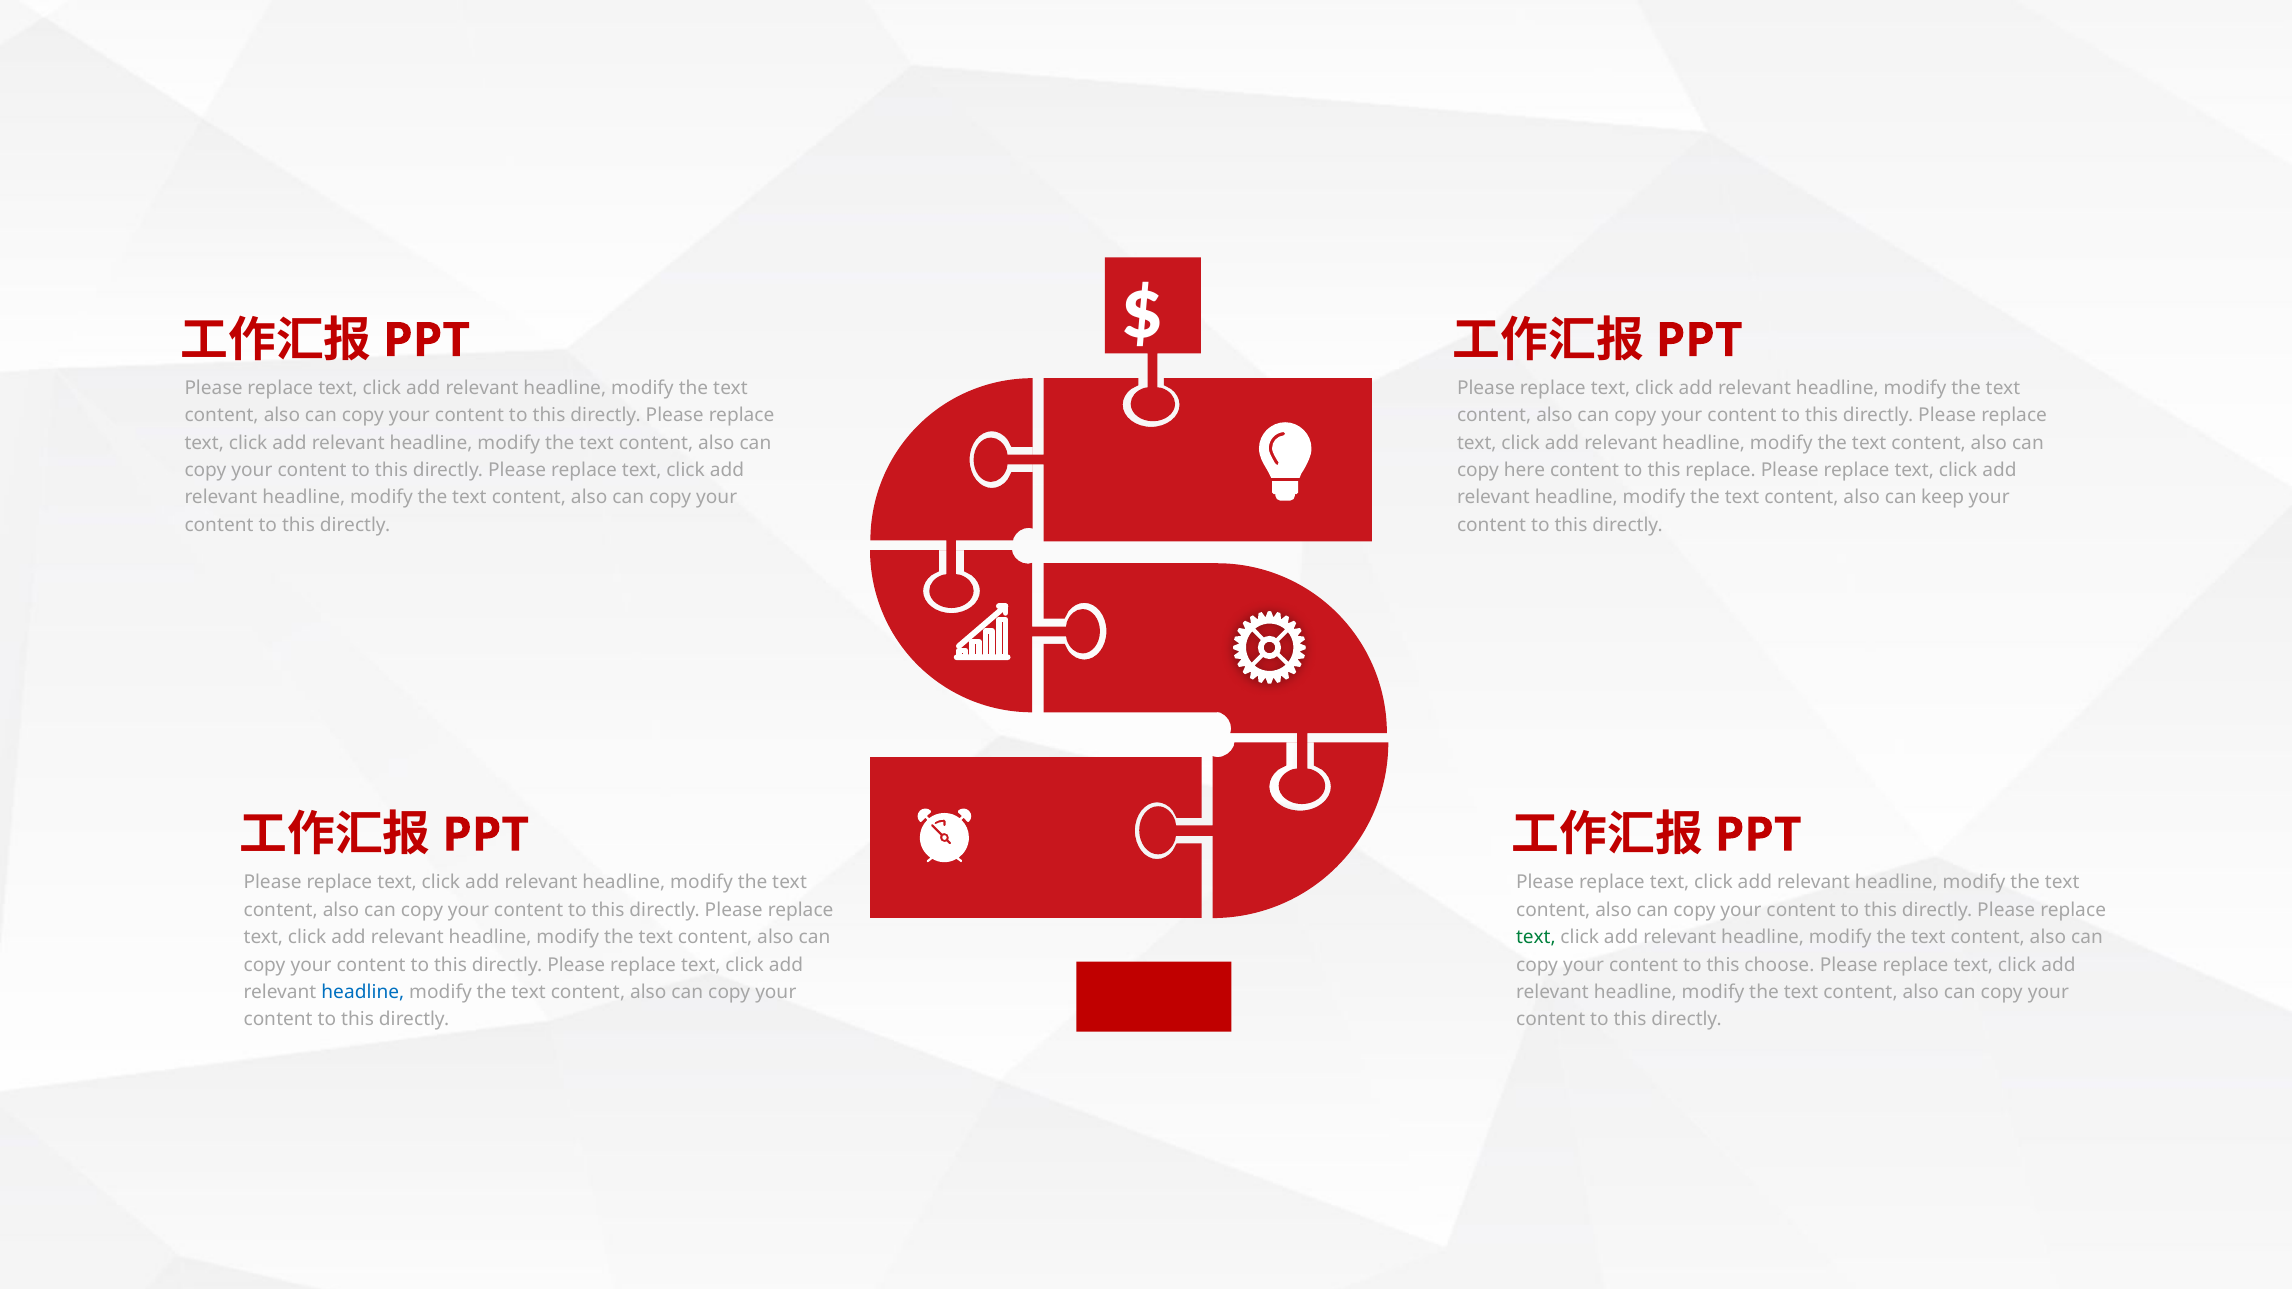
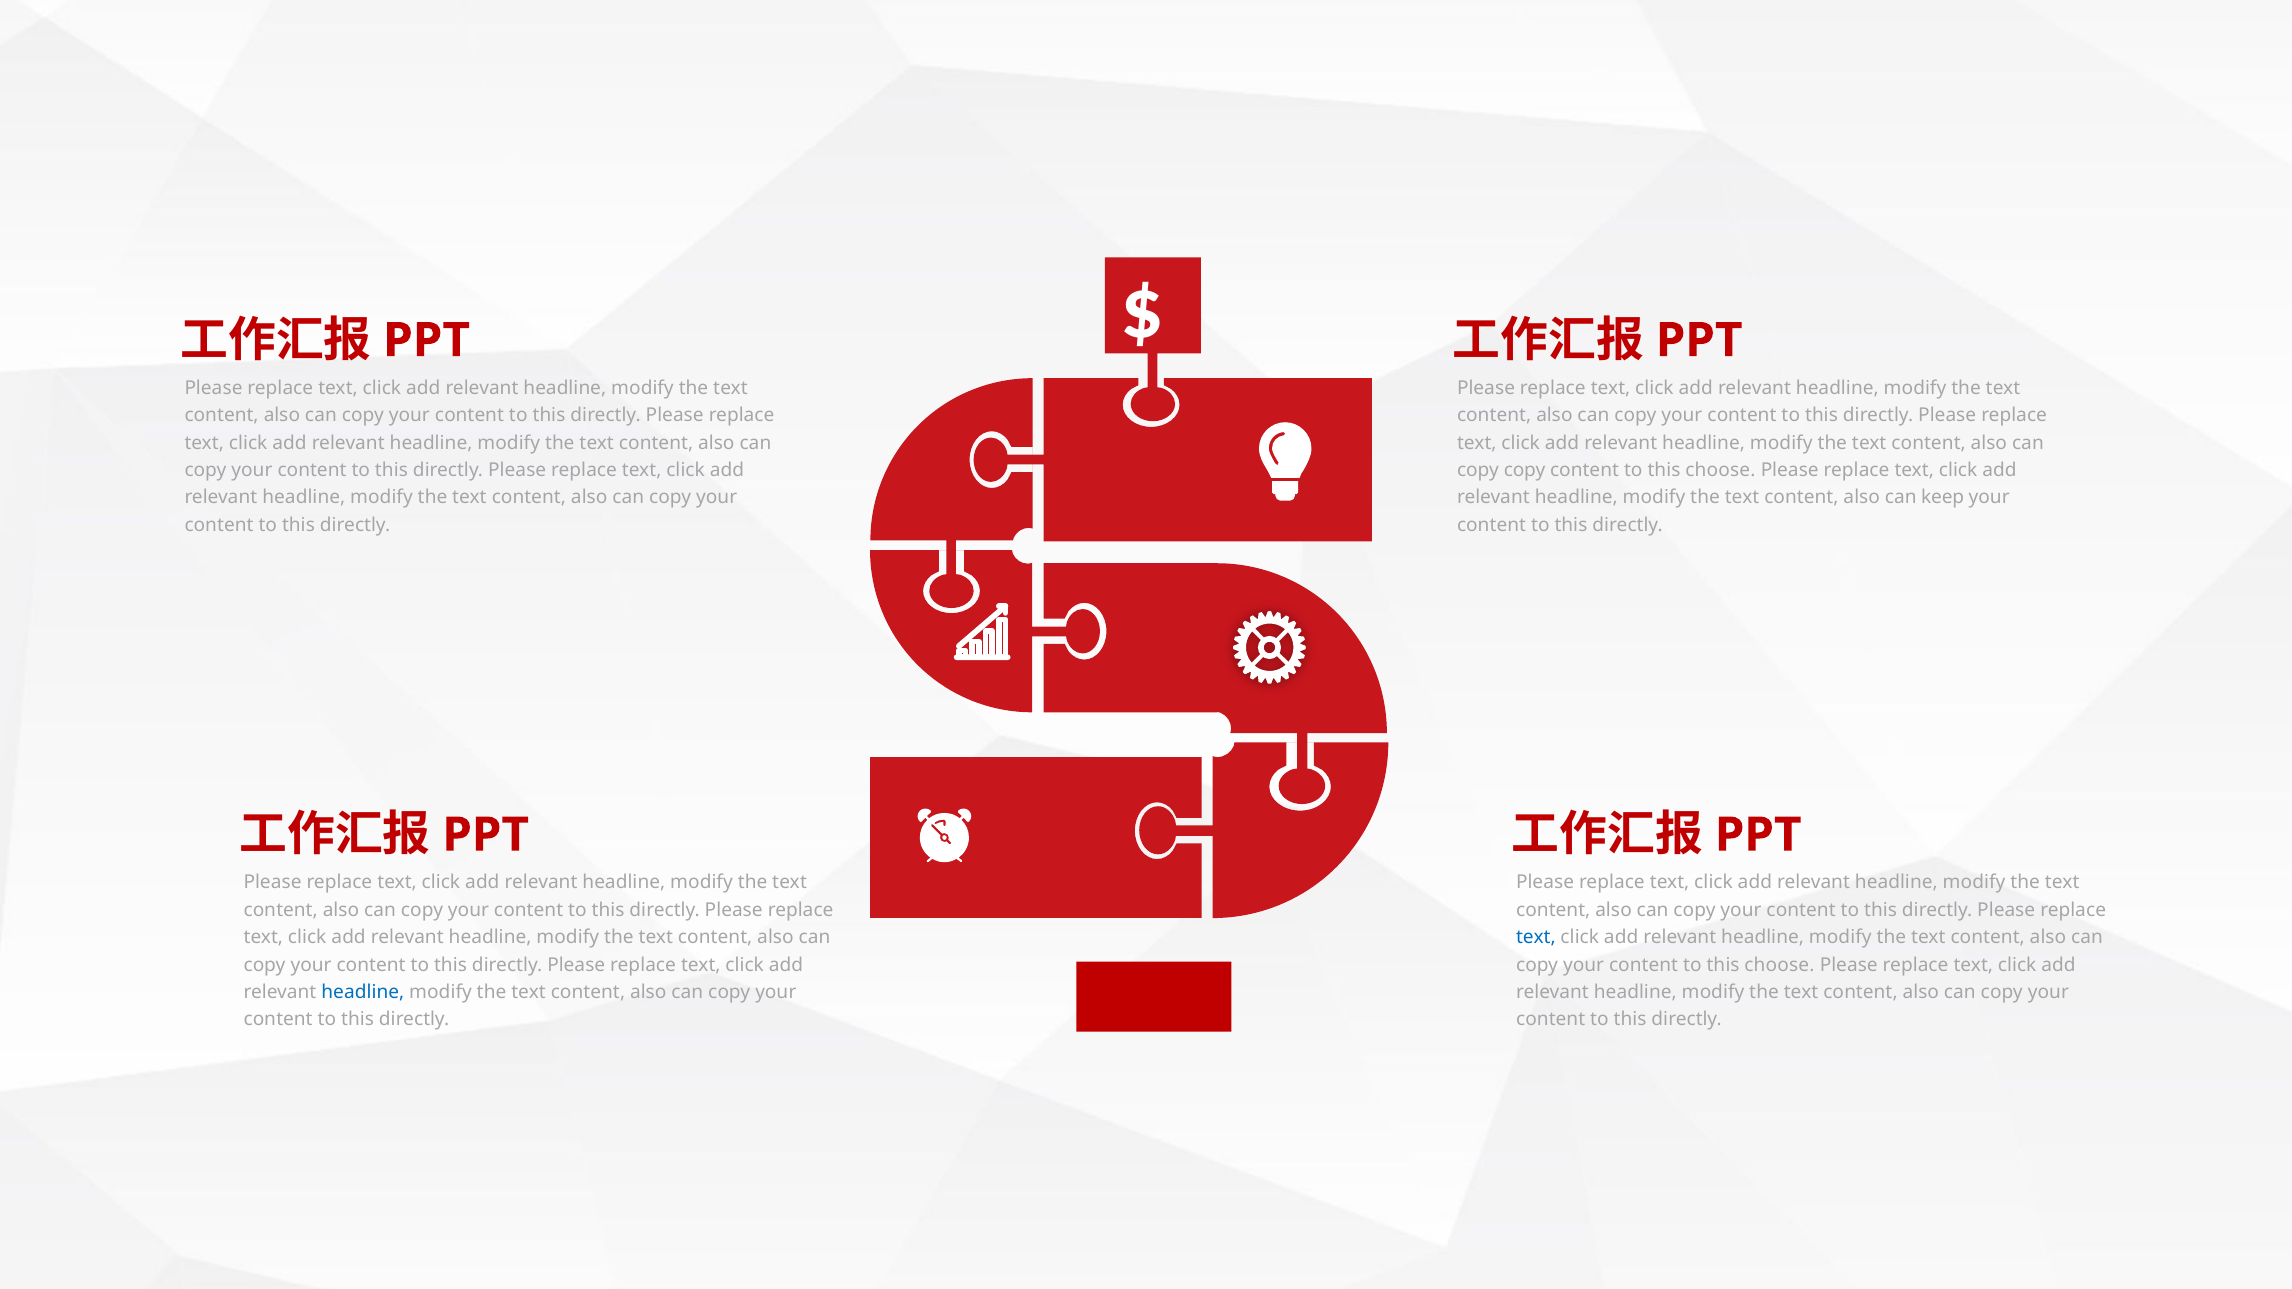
copy here: here -> copy (1525, 470)
replace: replace -> choose (1720, 470)
text colour: green -> blue (1536, 938)
